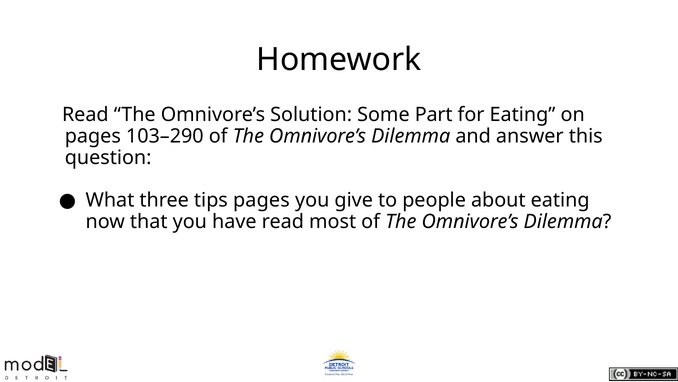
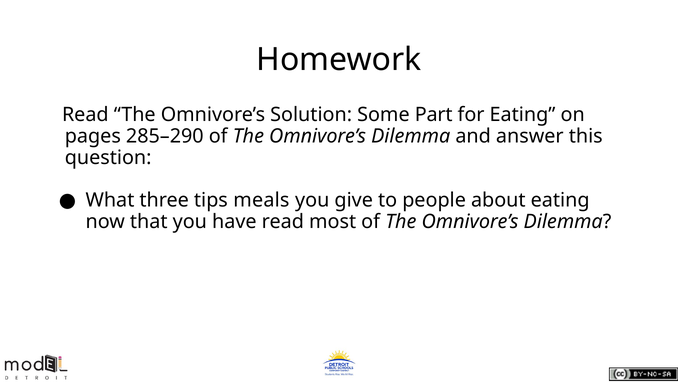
103–290: 103–290 -> 285–290 (165, 136)
tips pages: pages -> meals (261, 200)
